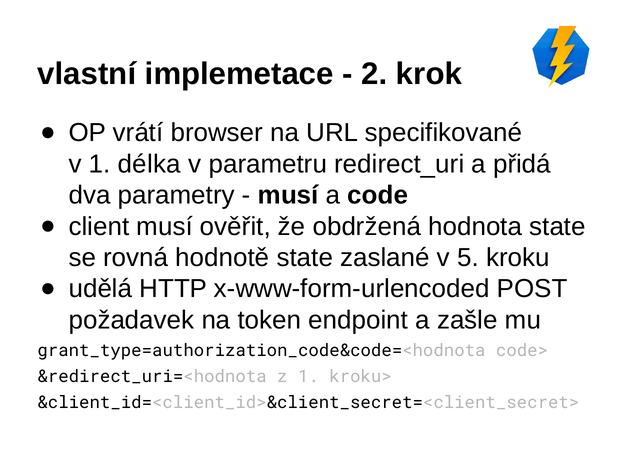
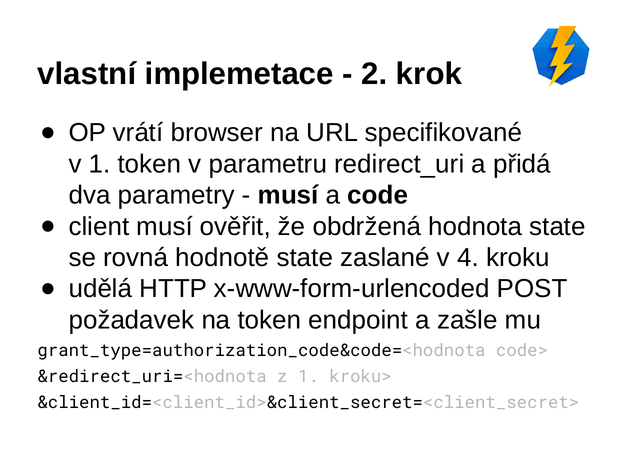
1 délka: délka -> token (149, 164)
5: 5 -> 4 (468, 258)
